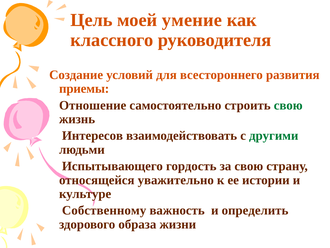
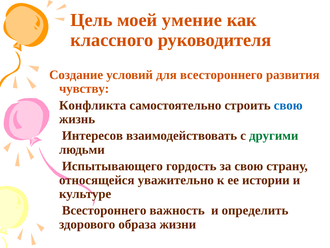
приемы: приемы -> чувству (84, 89)
Отношение: Отношение -> Конфликта (93, 105)
свою colour: green -> blue (288, 105)
Собственному: Собственному -> Всестороннего (104, 210)
